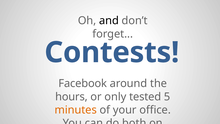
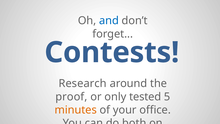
and colour: black -> blue (109, 21)
Facebook: Facebook -> Research (83, 83)
hours: hours -> proof (71, 97)
